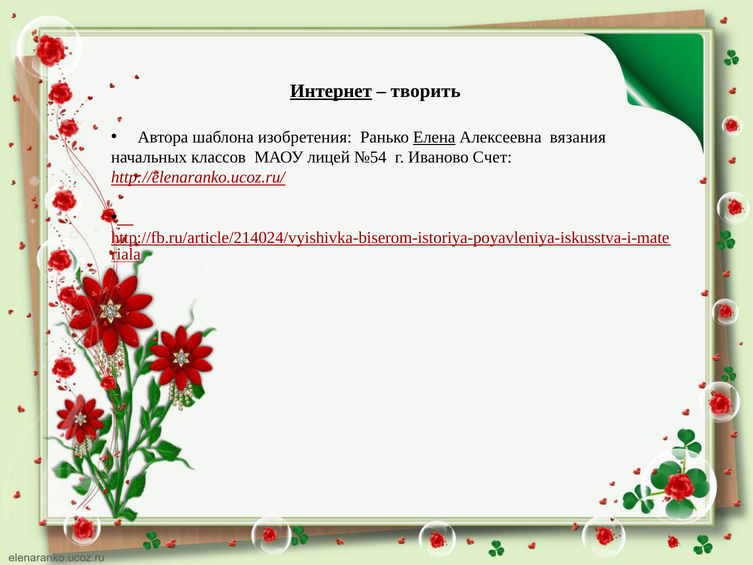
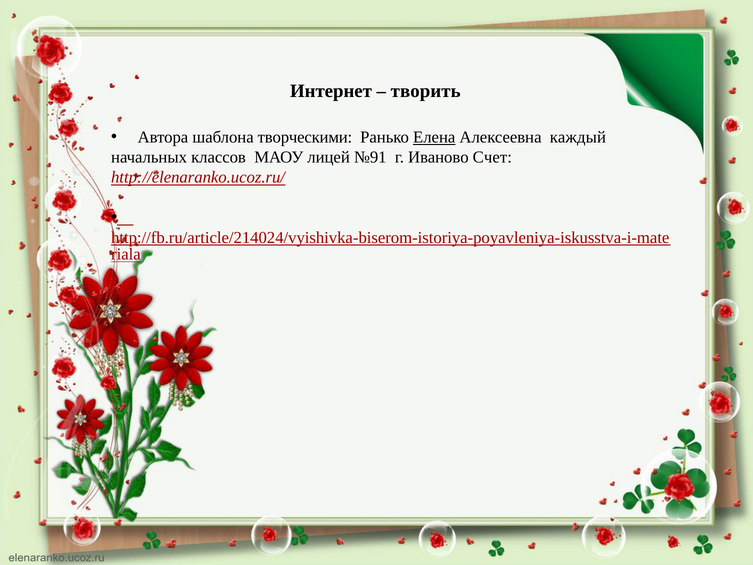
Интернет underline: present -> none (331, 91)
изобретения: изобретения -> творческими (305, 137)
вязания: вязания -> каждый (578, 137)
№54: №54 -> №91 (370, 157)
